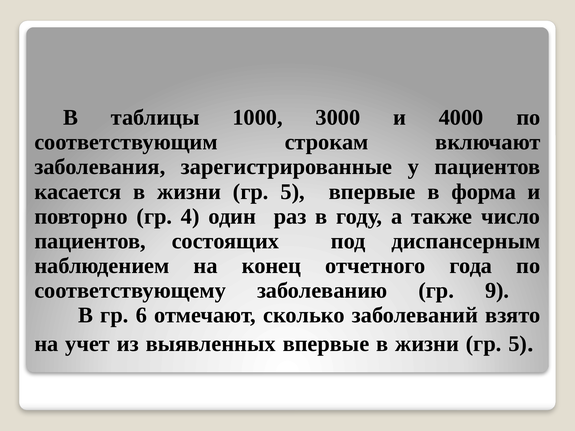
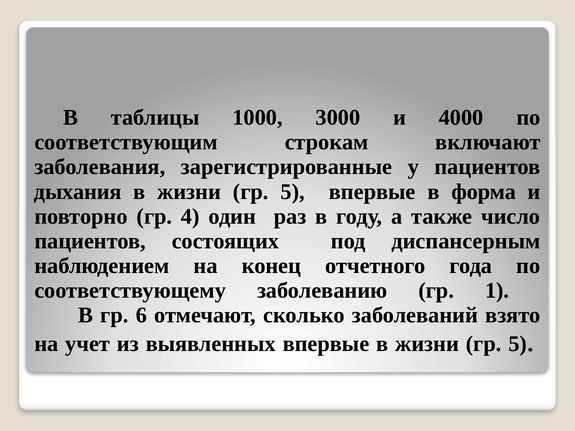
касается: касается -> дыхания (78, 192)
9: 9 -> 1 (497, 291)
